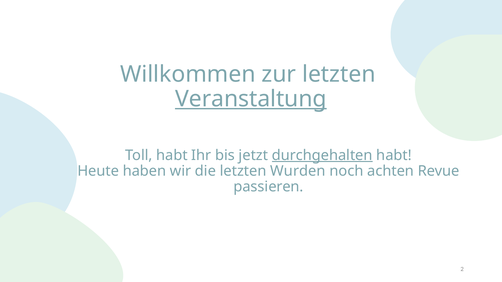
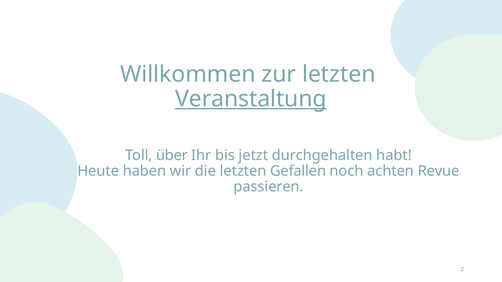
Toll habt: habt -> über (172, 155)
durchgehalten underline: present -> none (322, 155)
Wurden: Wurden -> Gefallen (298, 171)
